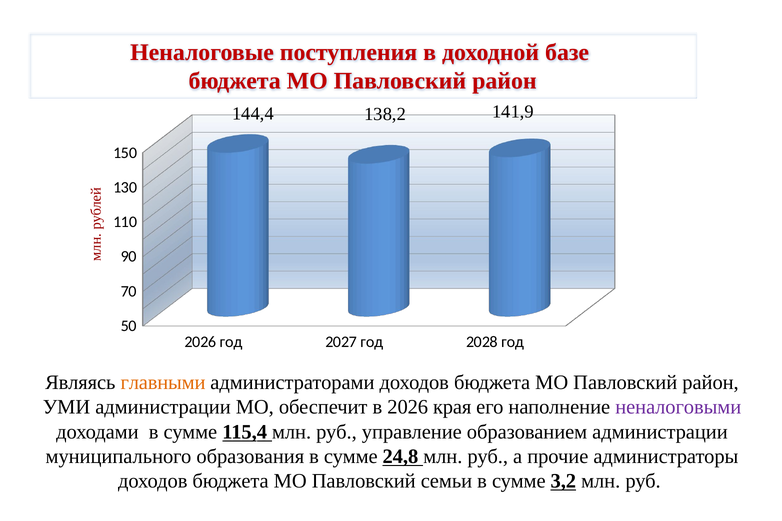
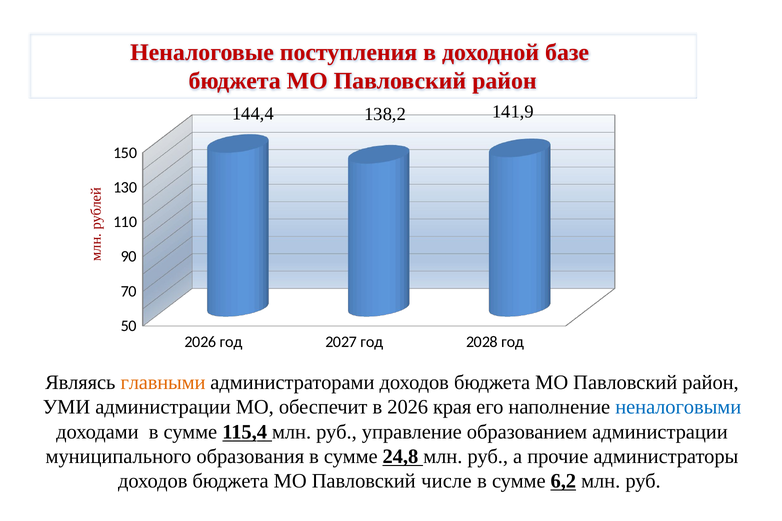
неналоговыми colour: purple -> blue (678, 407)
семьи: семьи -> числе (446, 481)
3,2: 3,2 -> 6,2 (563, 481)
